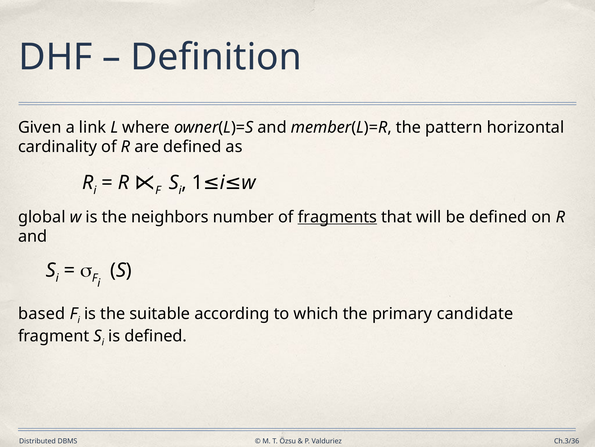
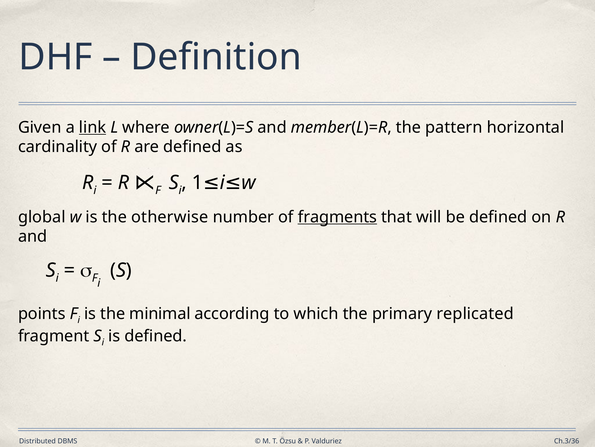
link underline: none -> present (93, 127)
neighbors: neighbors -> otherwise (170, 217)
based: based -> points (42, 313)
suitable: suitable -> minimal (160, 313)
candidate: candidate -> replicated (475, 313)
